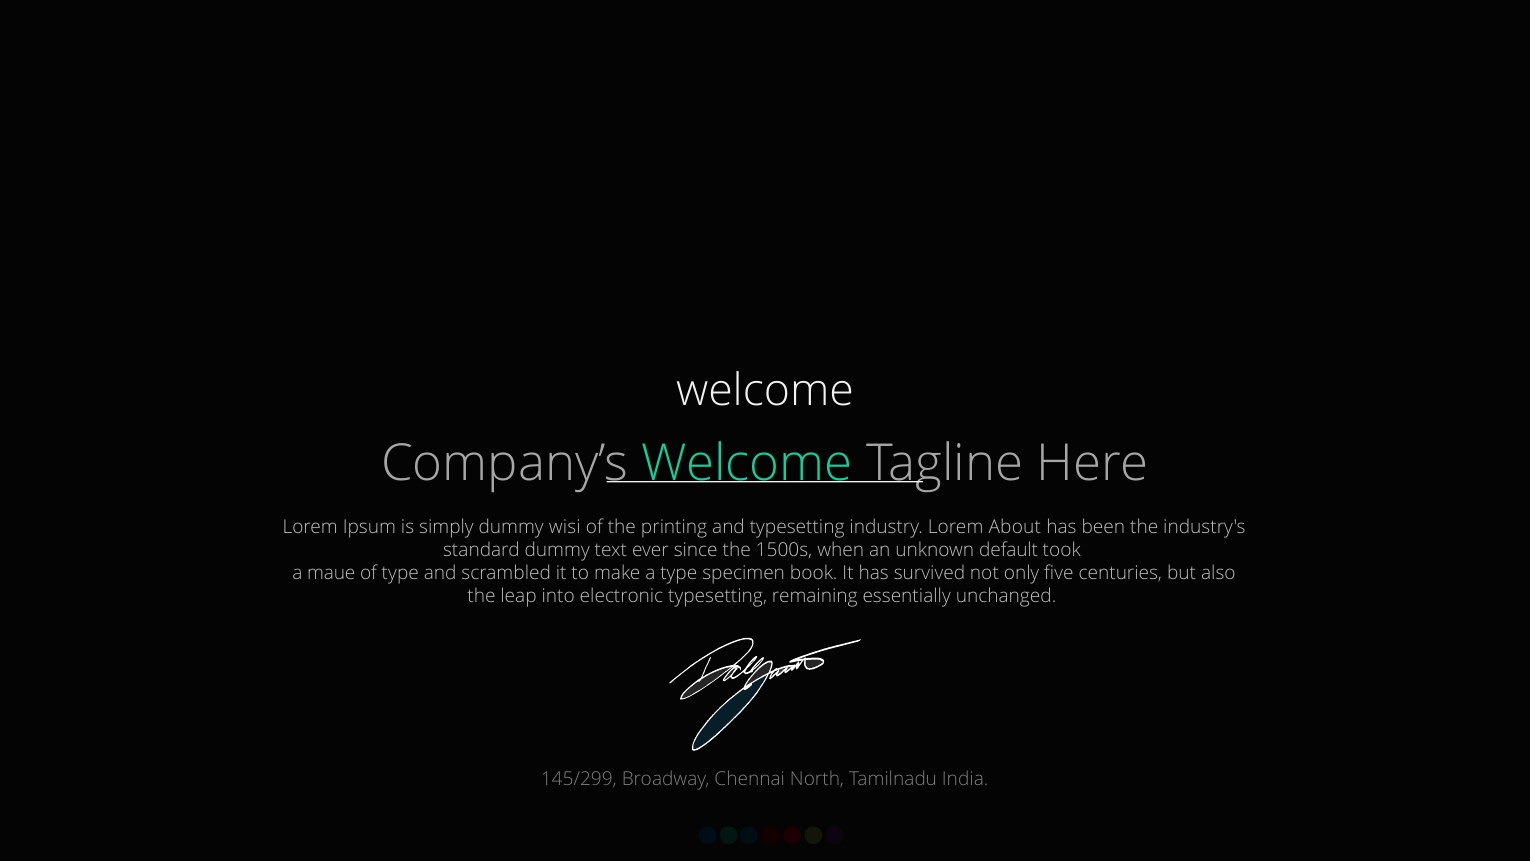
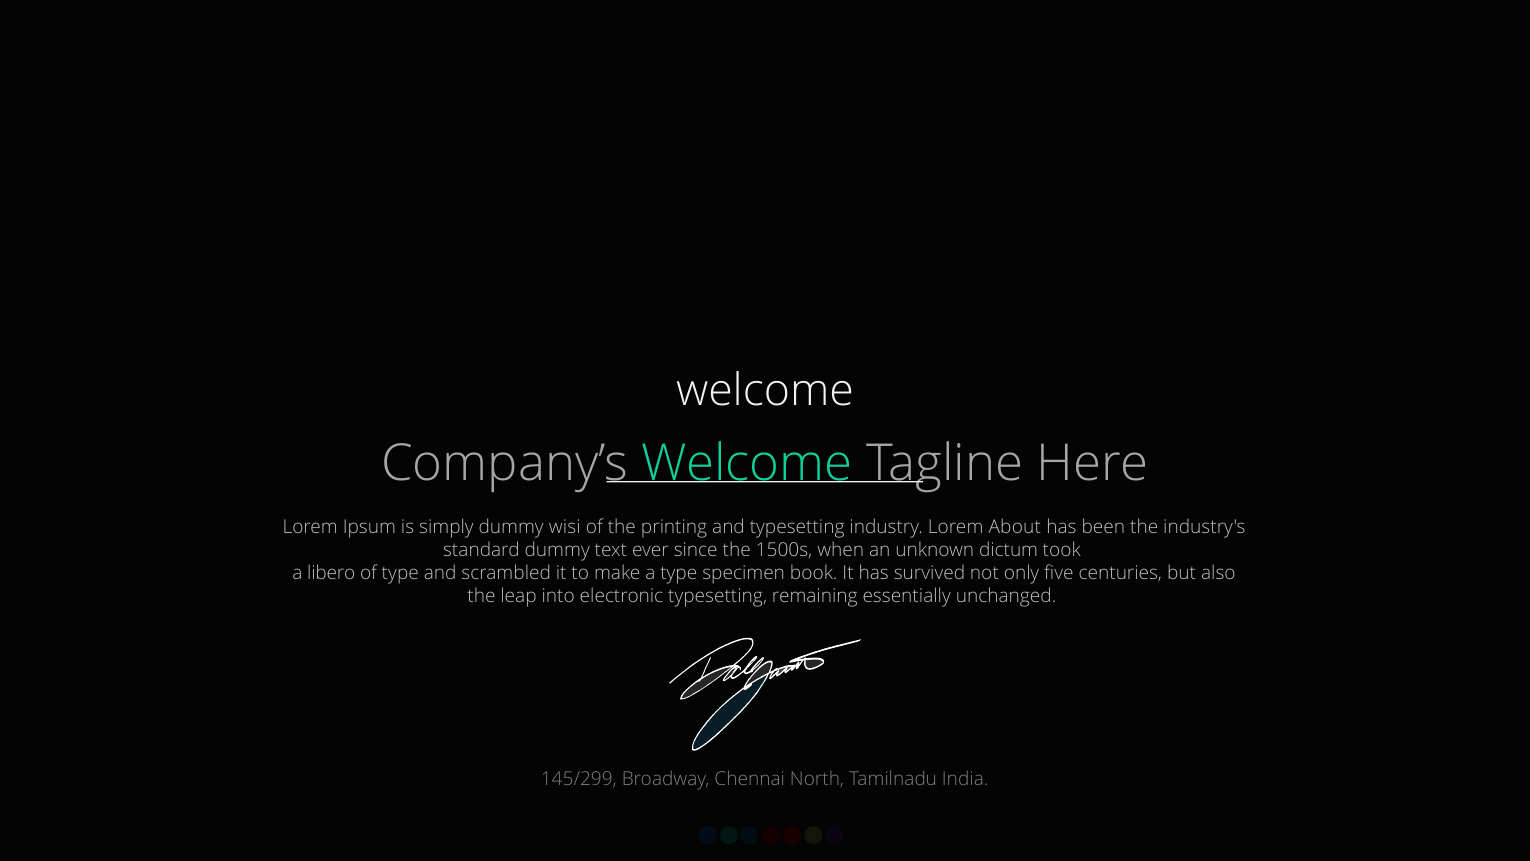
default: default -> dictum (1009, 550)
maue: maue -> libero (331, 573)
